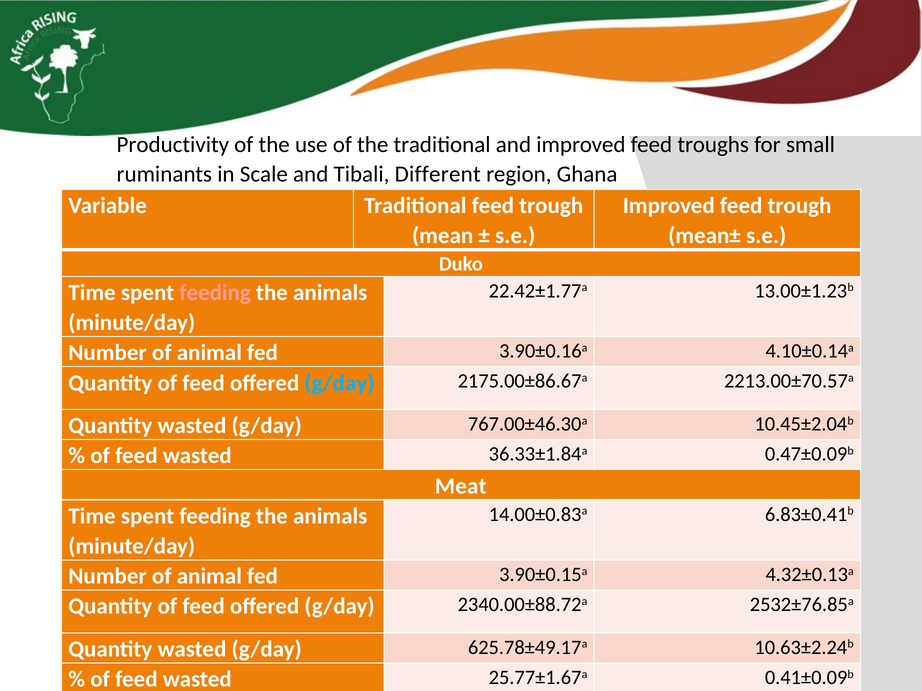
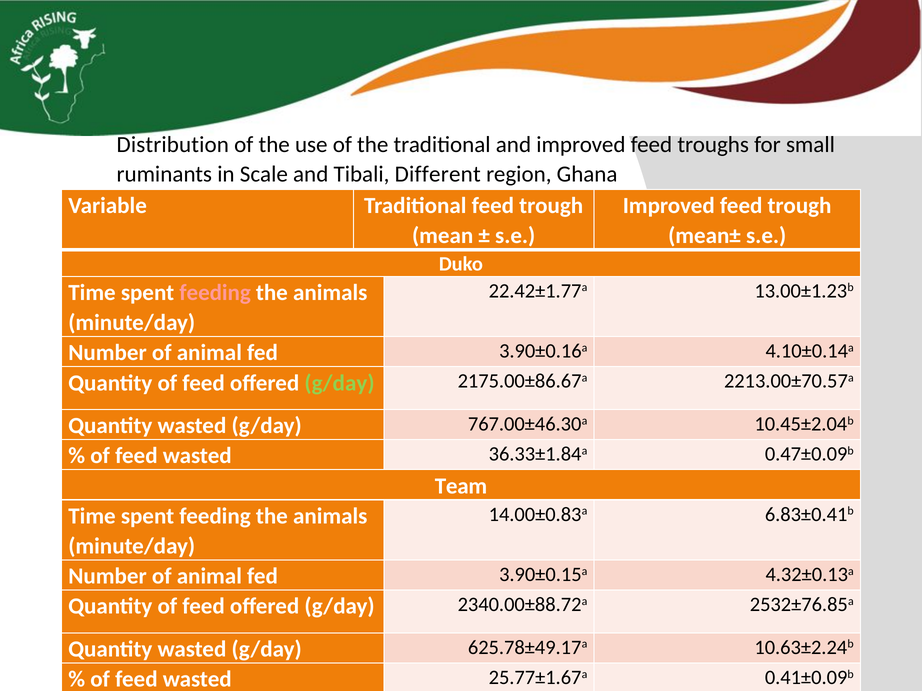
Productivity: Productivity -> Distribution (173, 145)
g/day colour: light blue -> light green (340, 383)
Meat: Meat -> Team (461, 486)
